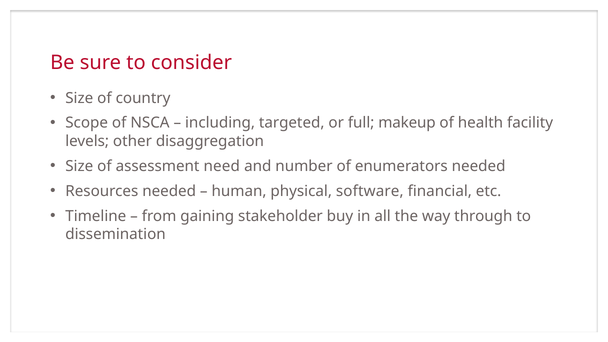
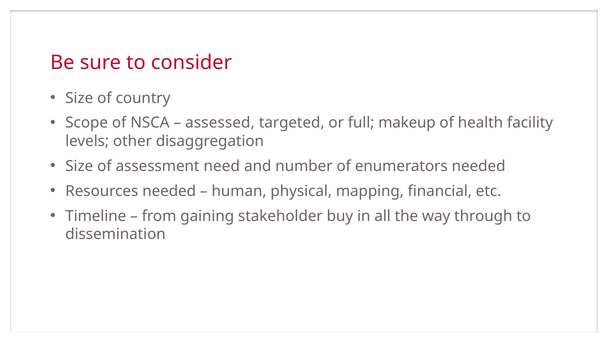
including: including -> assessed (220, 123)
software: software -> mapping (370, 191)
